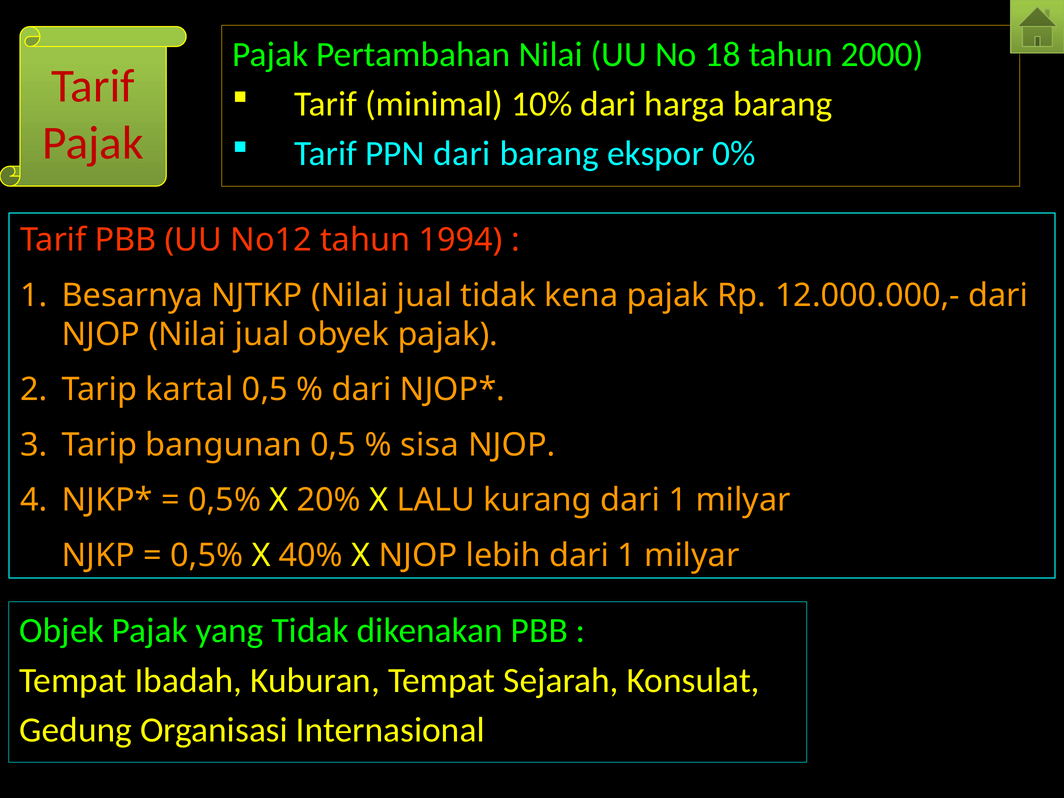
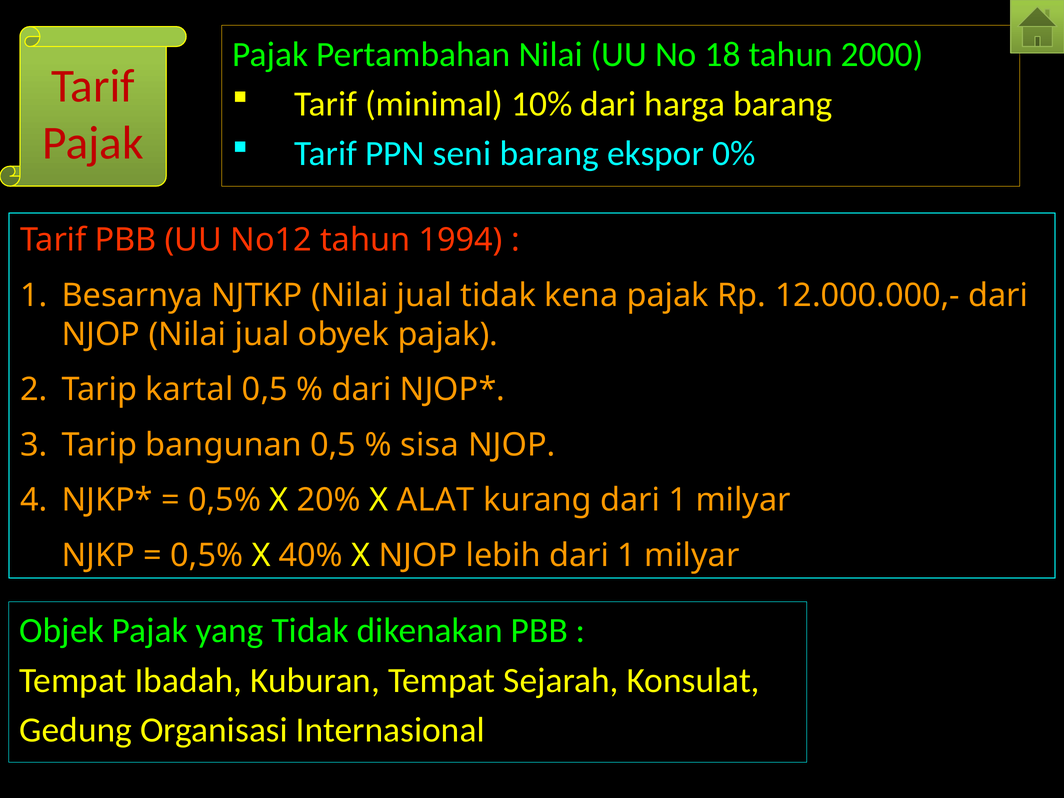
PPN dari: dari -> seni (462, 154)
LALU: LALU -> ALAT (436, 500)
